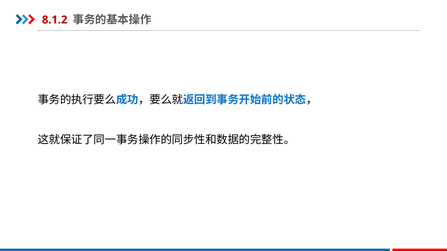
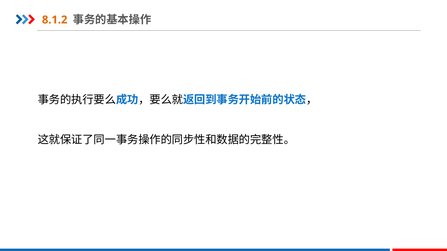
8.1.2 colour: red -> orange (55, 20)
